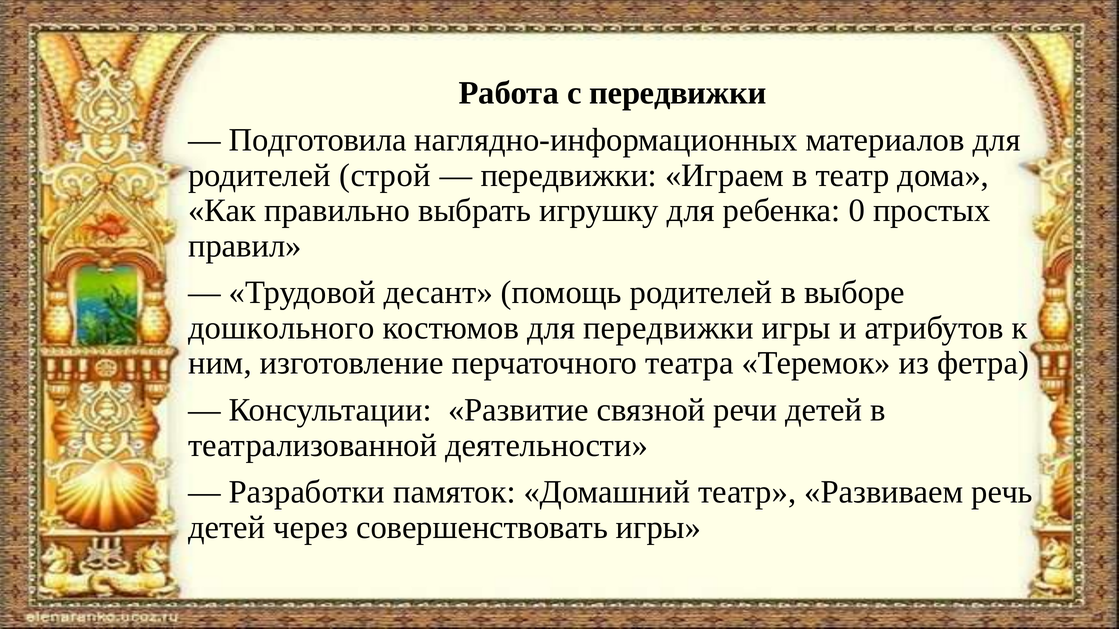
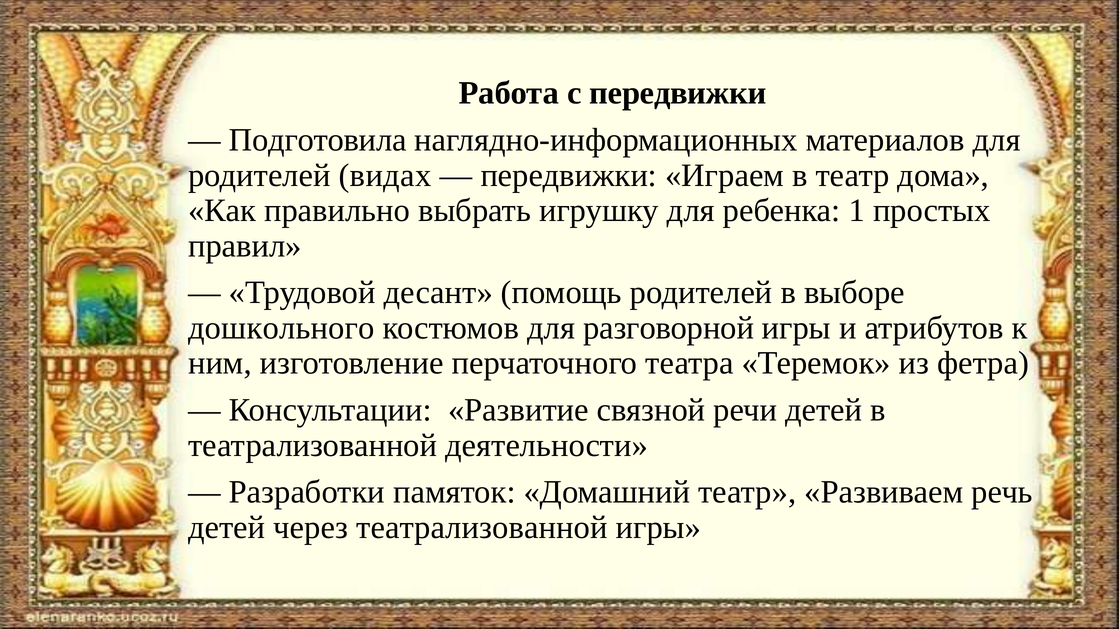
строй: строй -> видах (385, 175)
0: 0 -> 1 (857, 211)
для передвижки: передвижки -> разговорной (669, 328)
через совершенствовать: совершенствовать -> театрализованной (482, 528)
